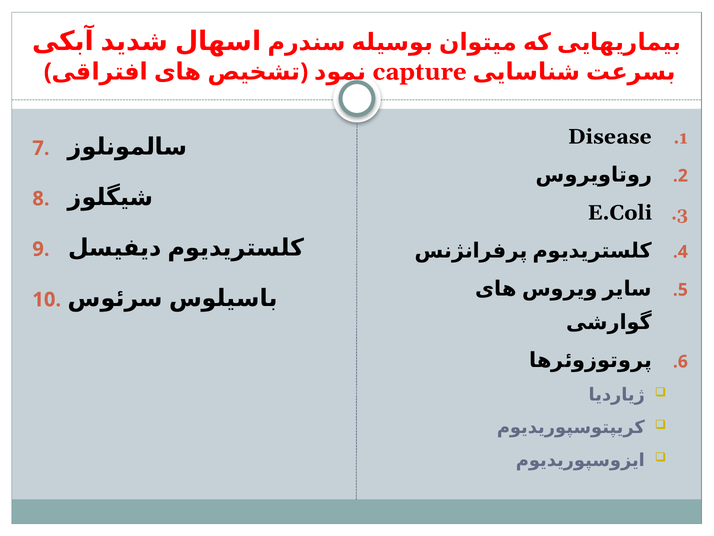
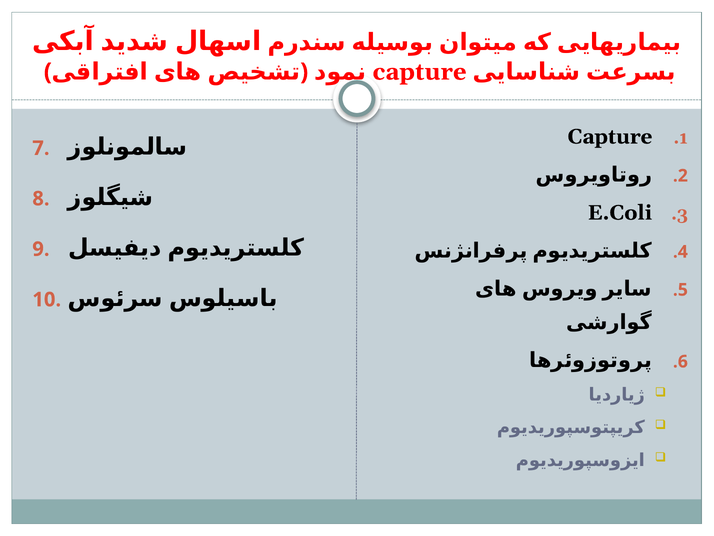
Disease: Disease -> Capture (610, 137)
